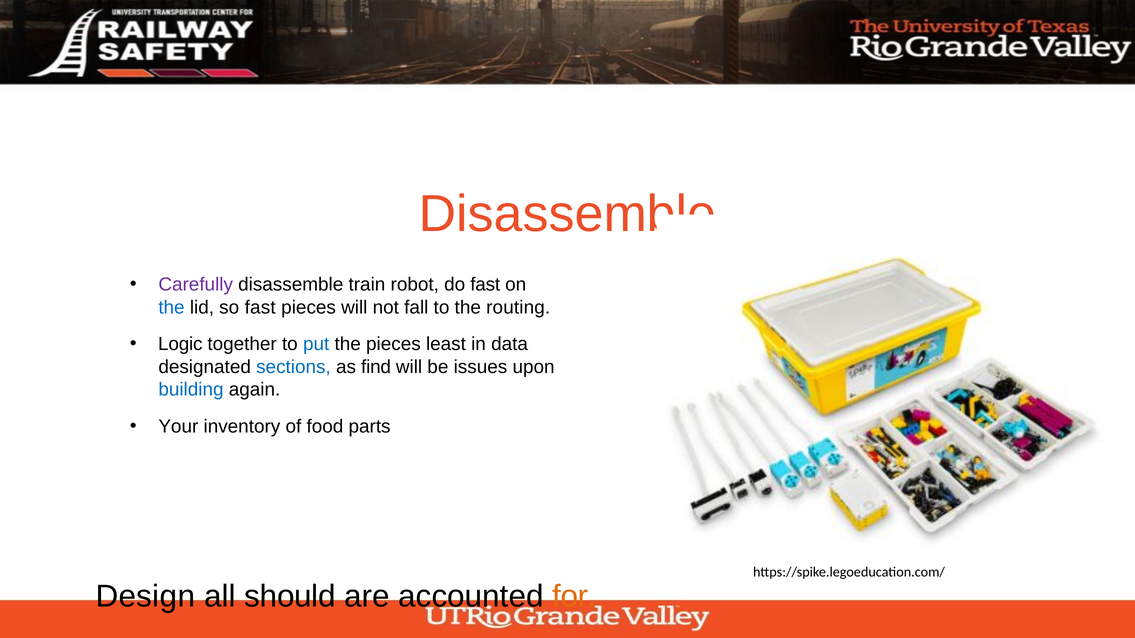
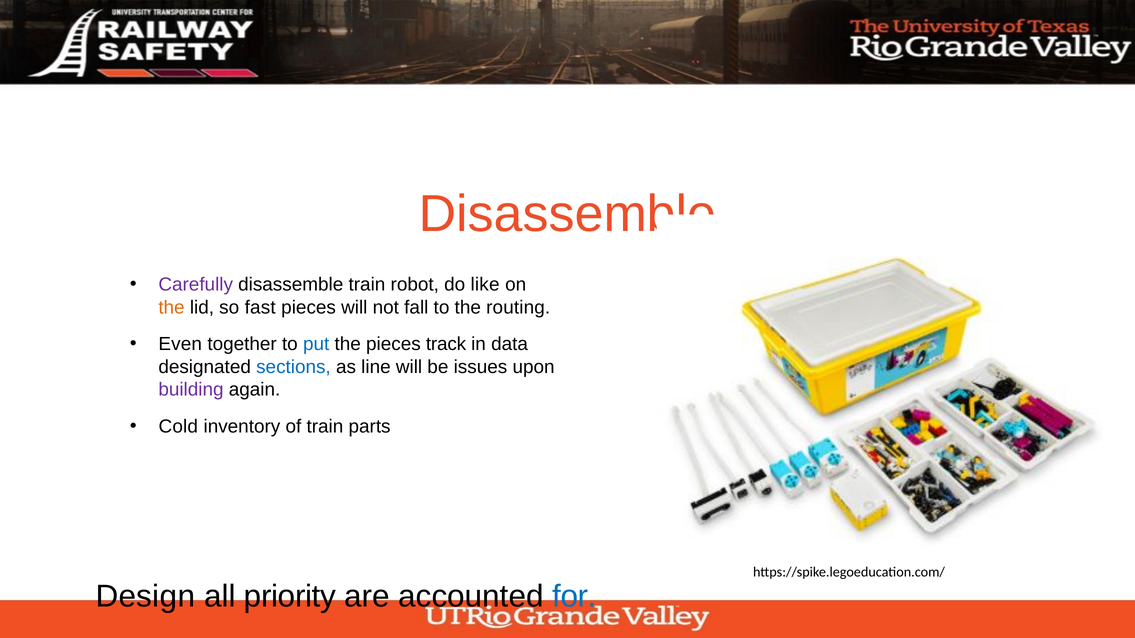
do fast: fast -> like (485, 285)
the colour: blue -> orange (172, 308)
Logic: Logic -> Even (180, 344)
least: least -> track (446, 344)
find: find -> line (376, 367)
building colour: blue -> purple (191, 390)
Your: Your -> Cold (178, 427)
of food: food -> train (325, 427)
should: should -> priority (290, 597)
for colour: orange -> blue (574, 597)
